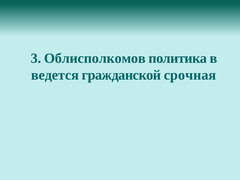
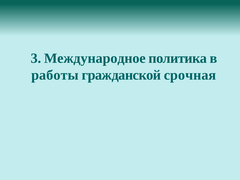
Облисполкомов: Облисполкомов -> Международное (95, 58)
ведется: ведется -> работы (55, 75)
